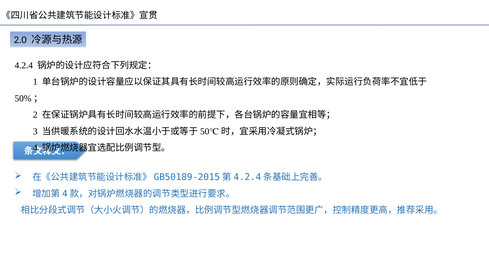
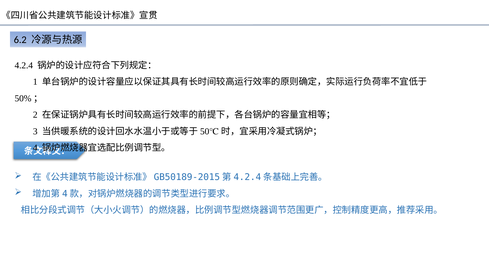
2.0: 2.0 -> 6.2 (20, 40)
